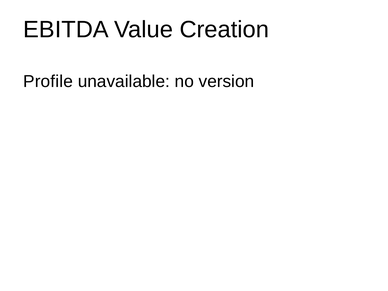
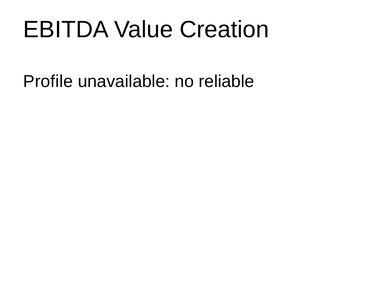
version: version -> reliable (226, 81)
